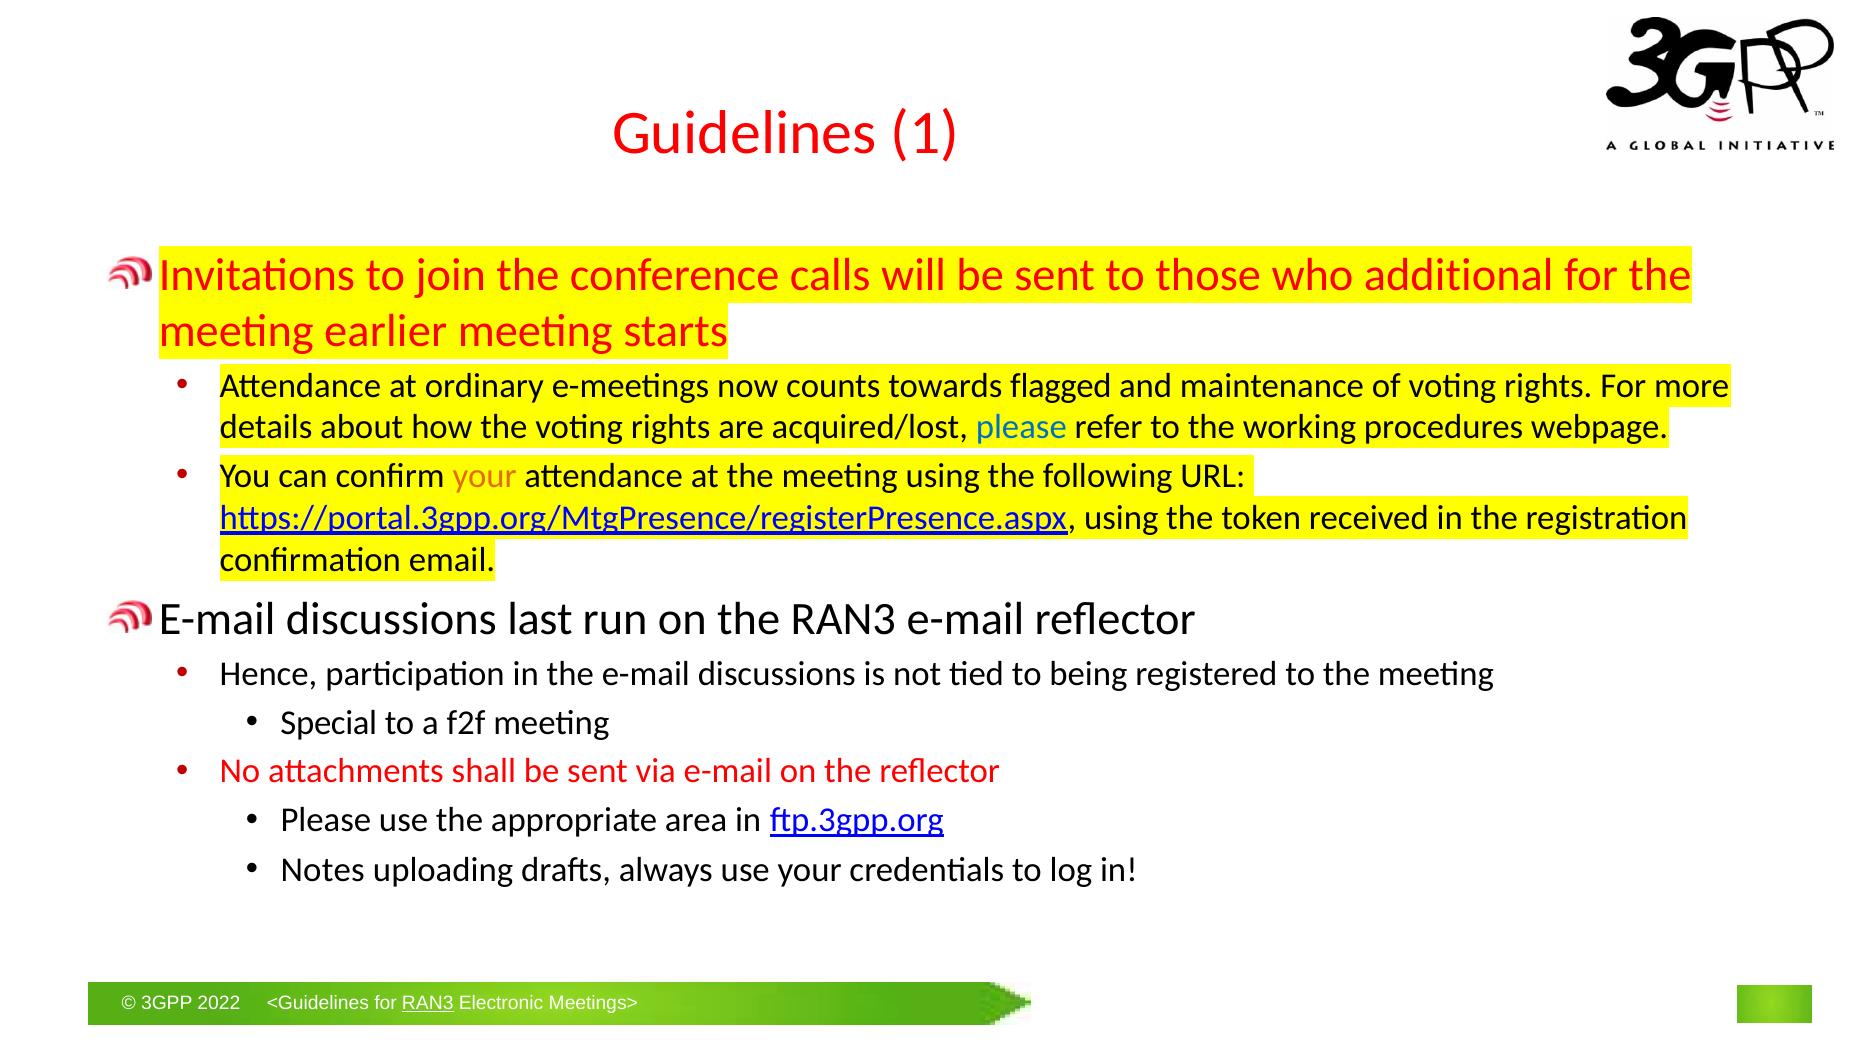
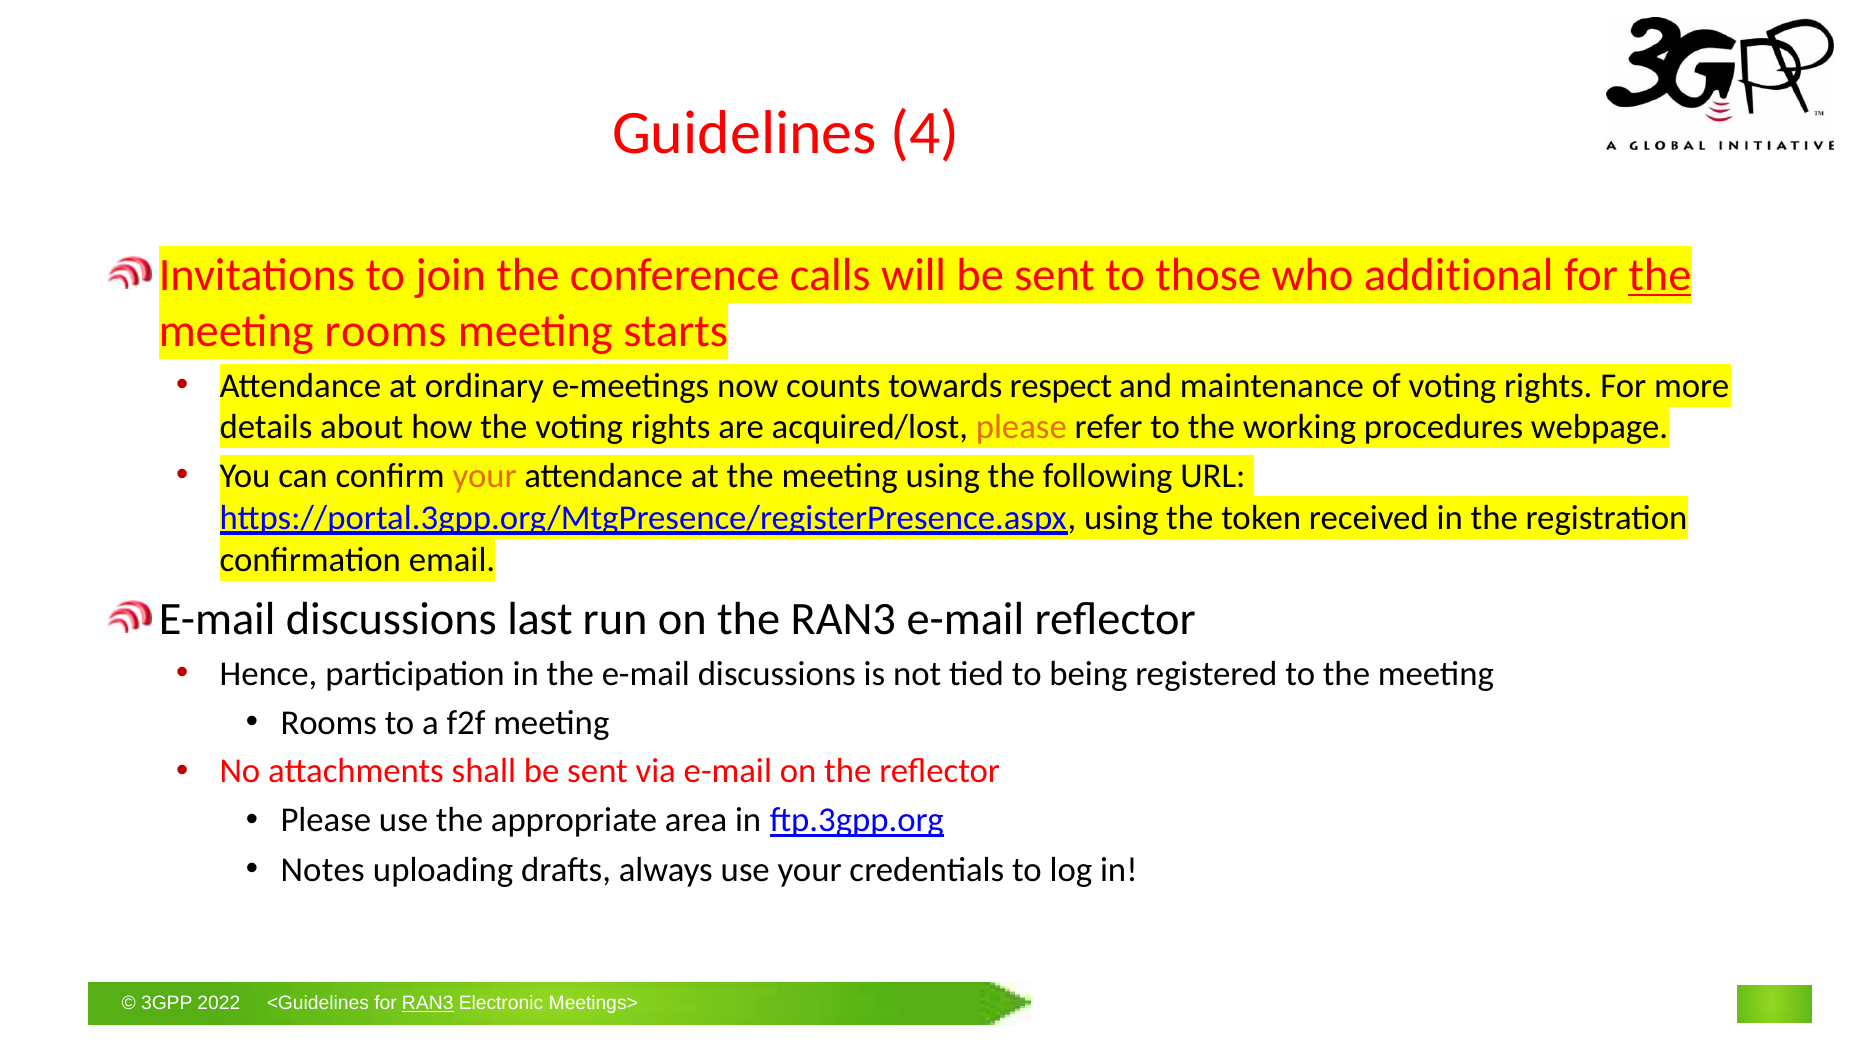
1: 1 -> 4 (925, 133)
the underline: none -> present (1660, 275)
meeting earlier: earlier -> rooms (385, 331)
flagged: flagged -> respect (1061, 385)
please colour: blue -> orange (1021, 427)
Special: Special -> Rooms (329, 722)
